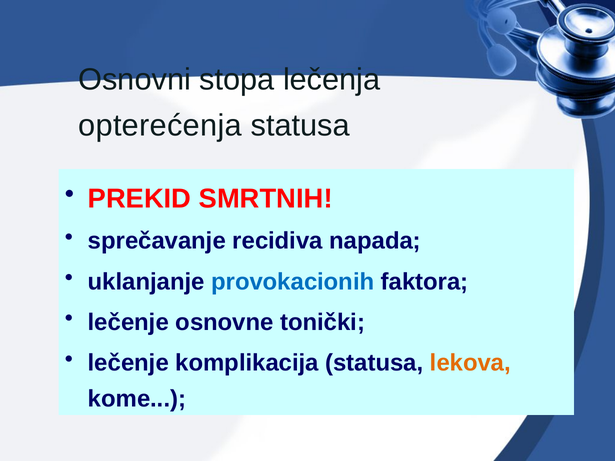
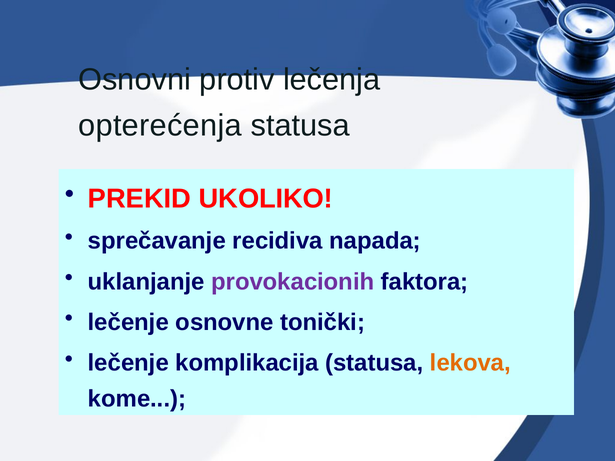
stopa: stopa -> protiv (237, 80)
SMRTNIH: SMRTNIH -> UKOLIKO (266, 199)
provokacionih colour: blue -> purple (293, 282)
